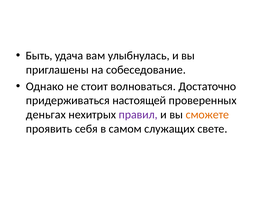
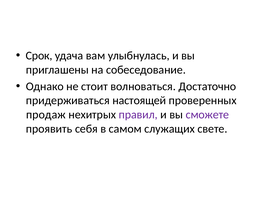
Быть: Быть -> Срок (39, 56)
деньгах: деньгах -> продаж (46, 115)
сможете colour: orange -> purple (207, 115)
